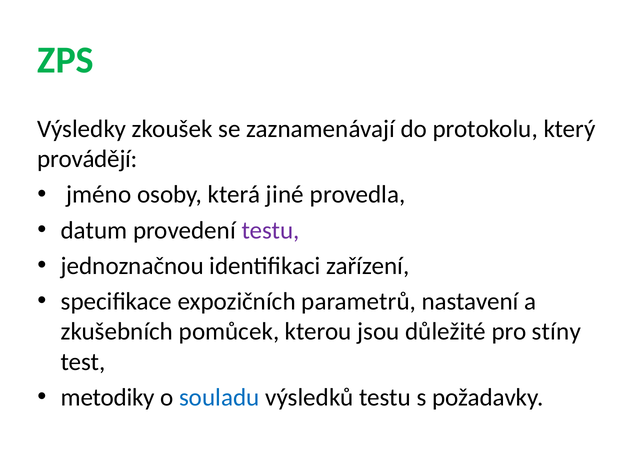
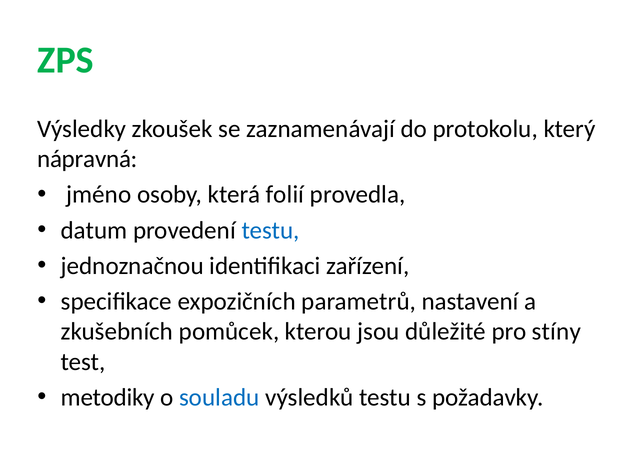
provádějí: provádějí -> nápravná (87, 159)
jiné: jiné -> folií (285, 195)
testu colour: purple -> blue (271, 230)
